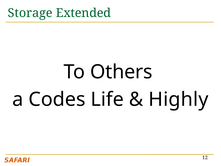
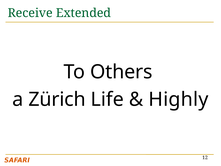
Storage: Storage -> Receive (30, 13)
Codes: Codes -> Zürich (57, 99)
